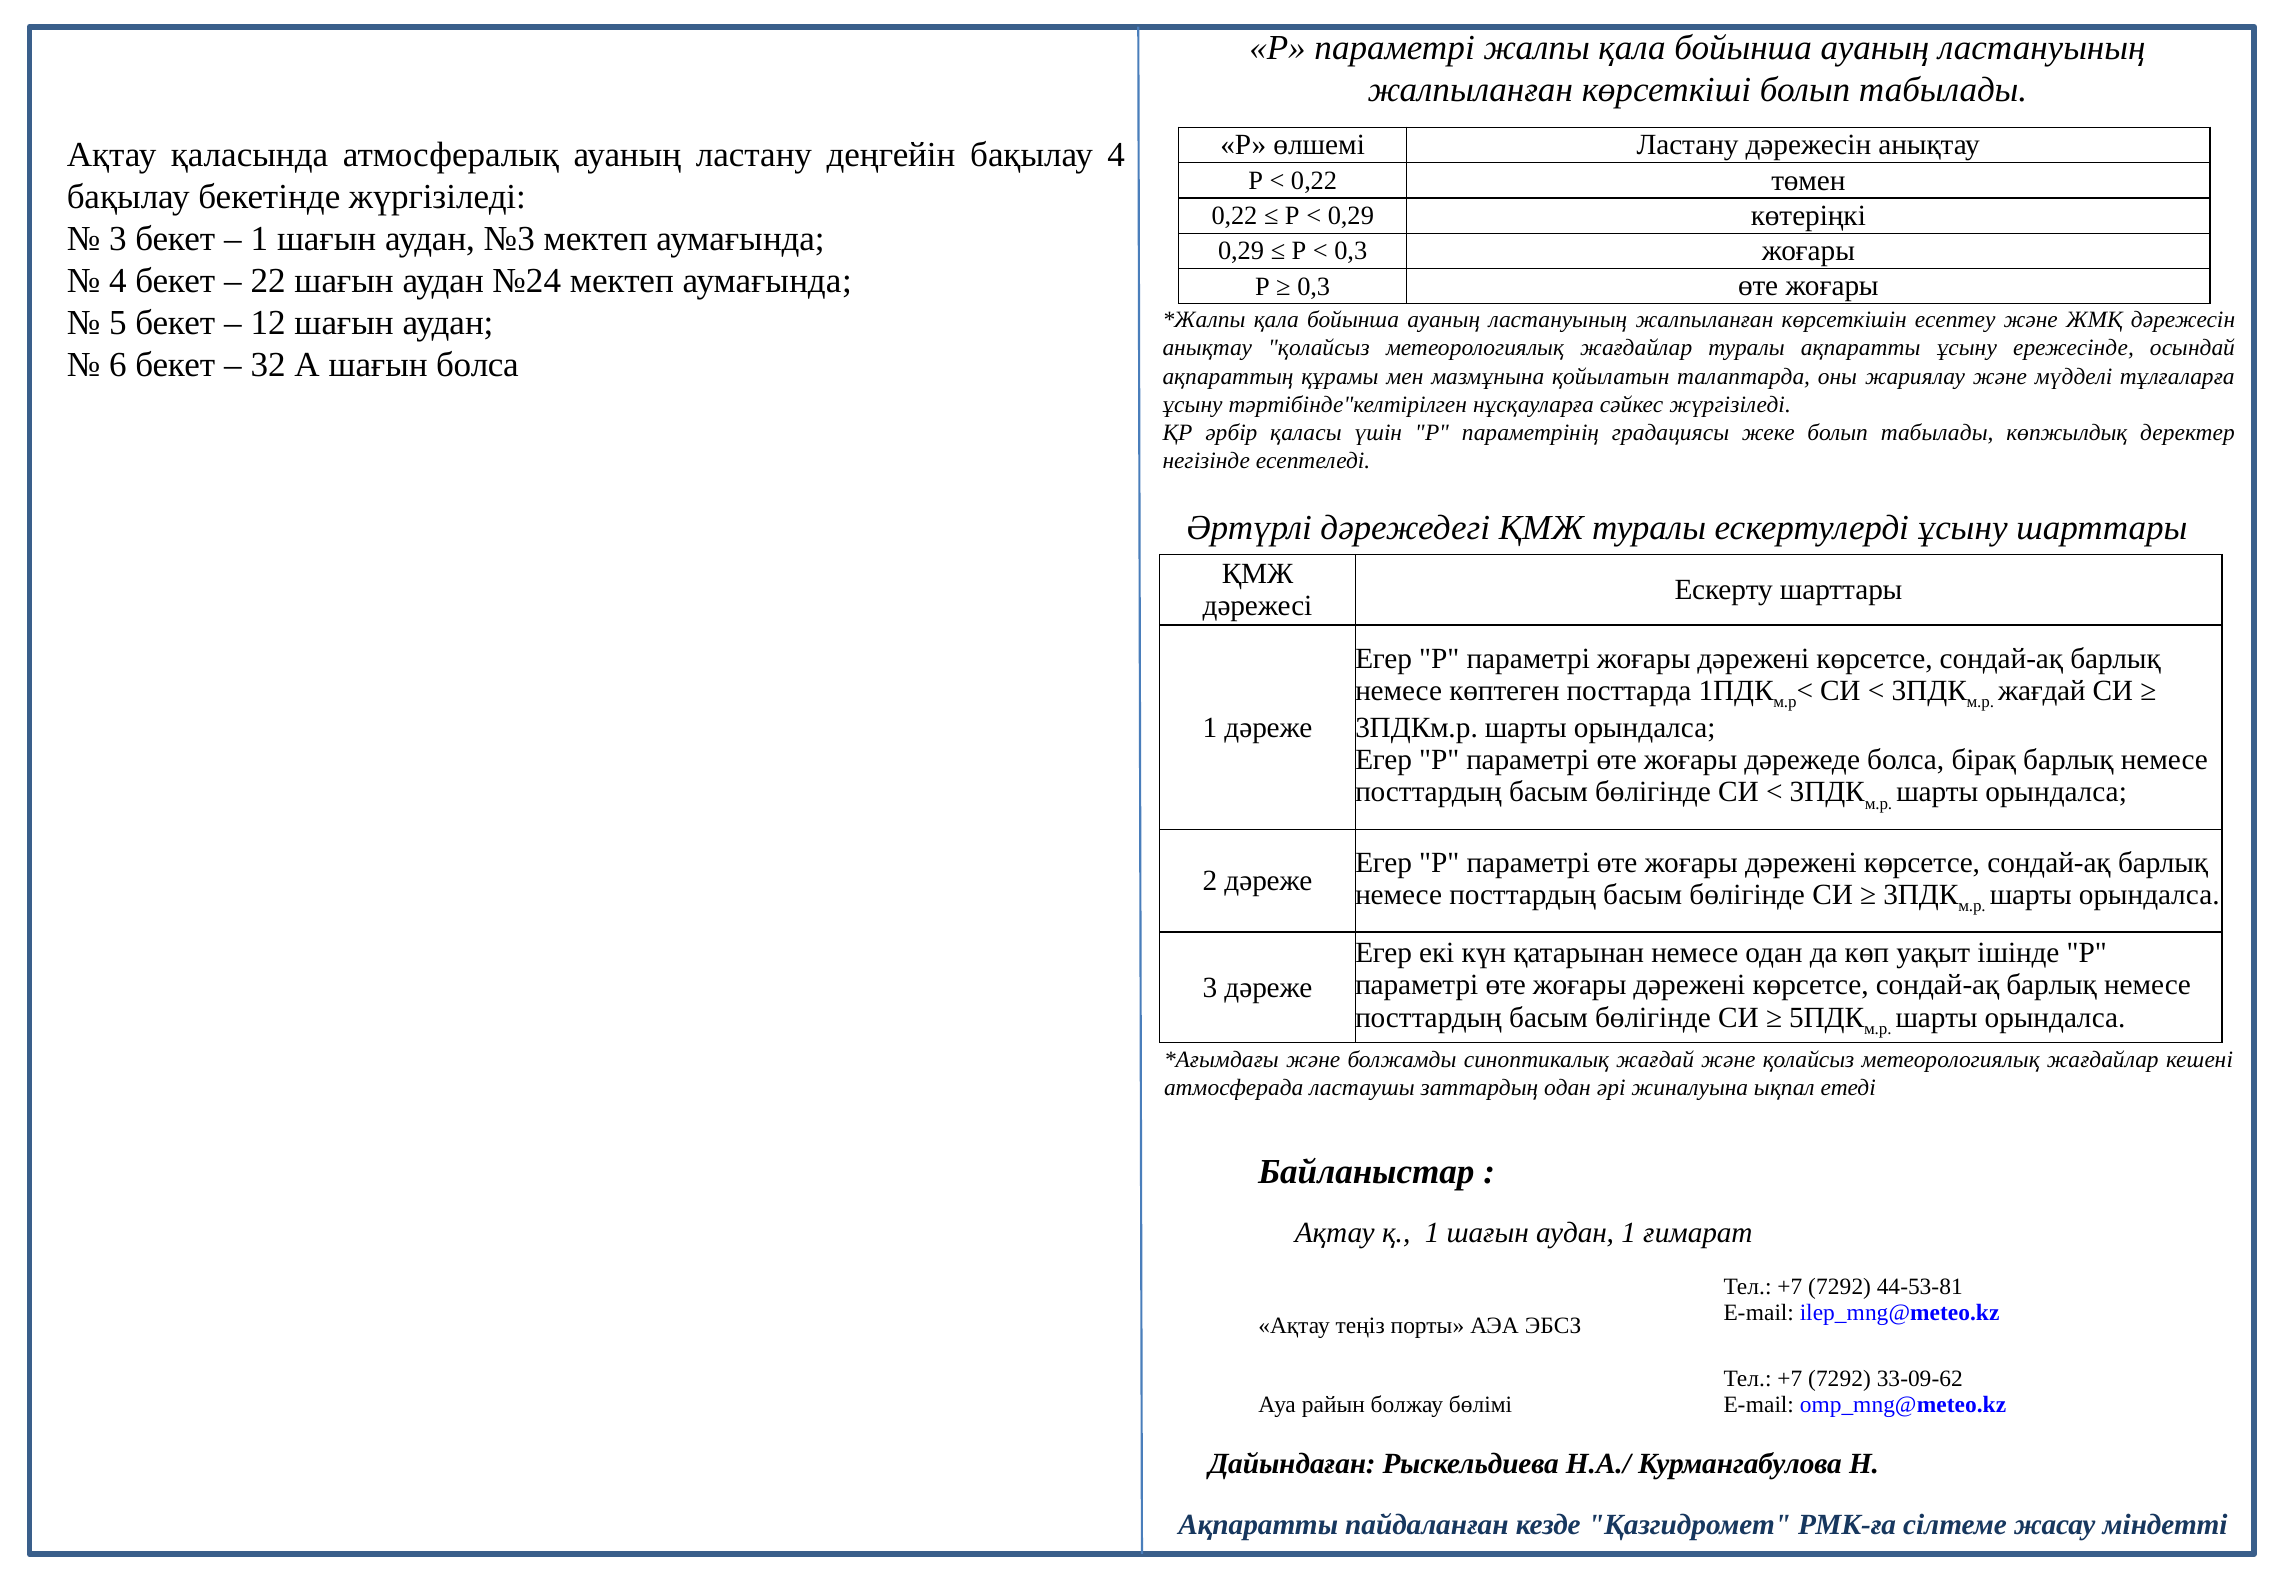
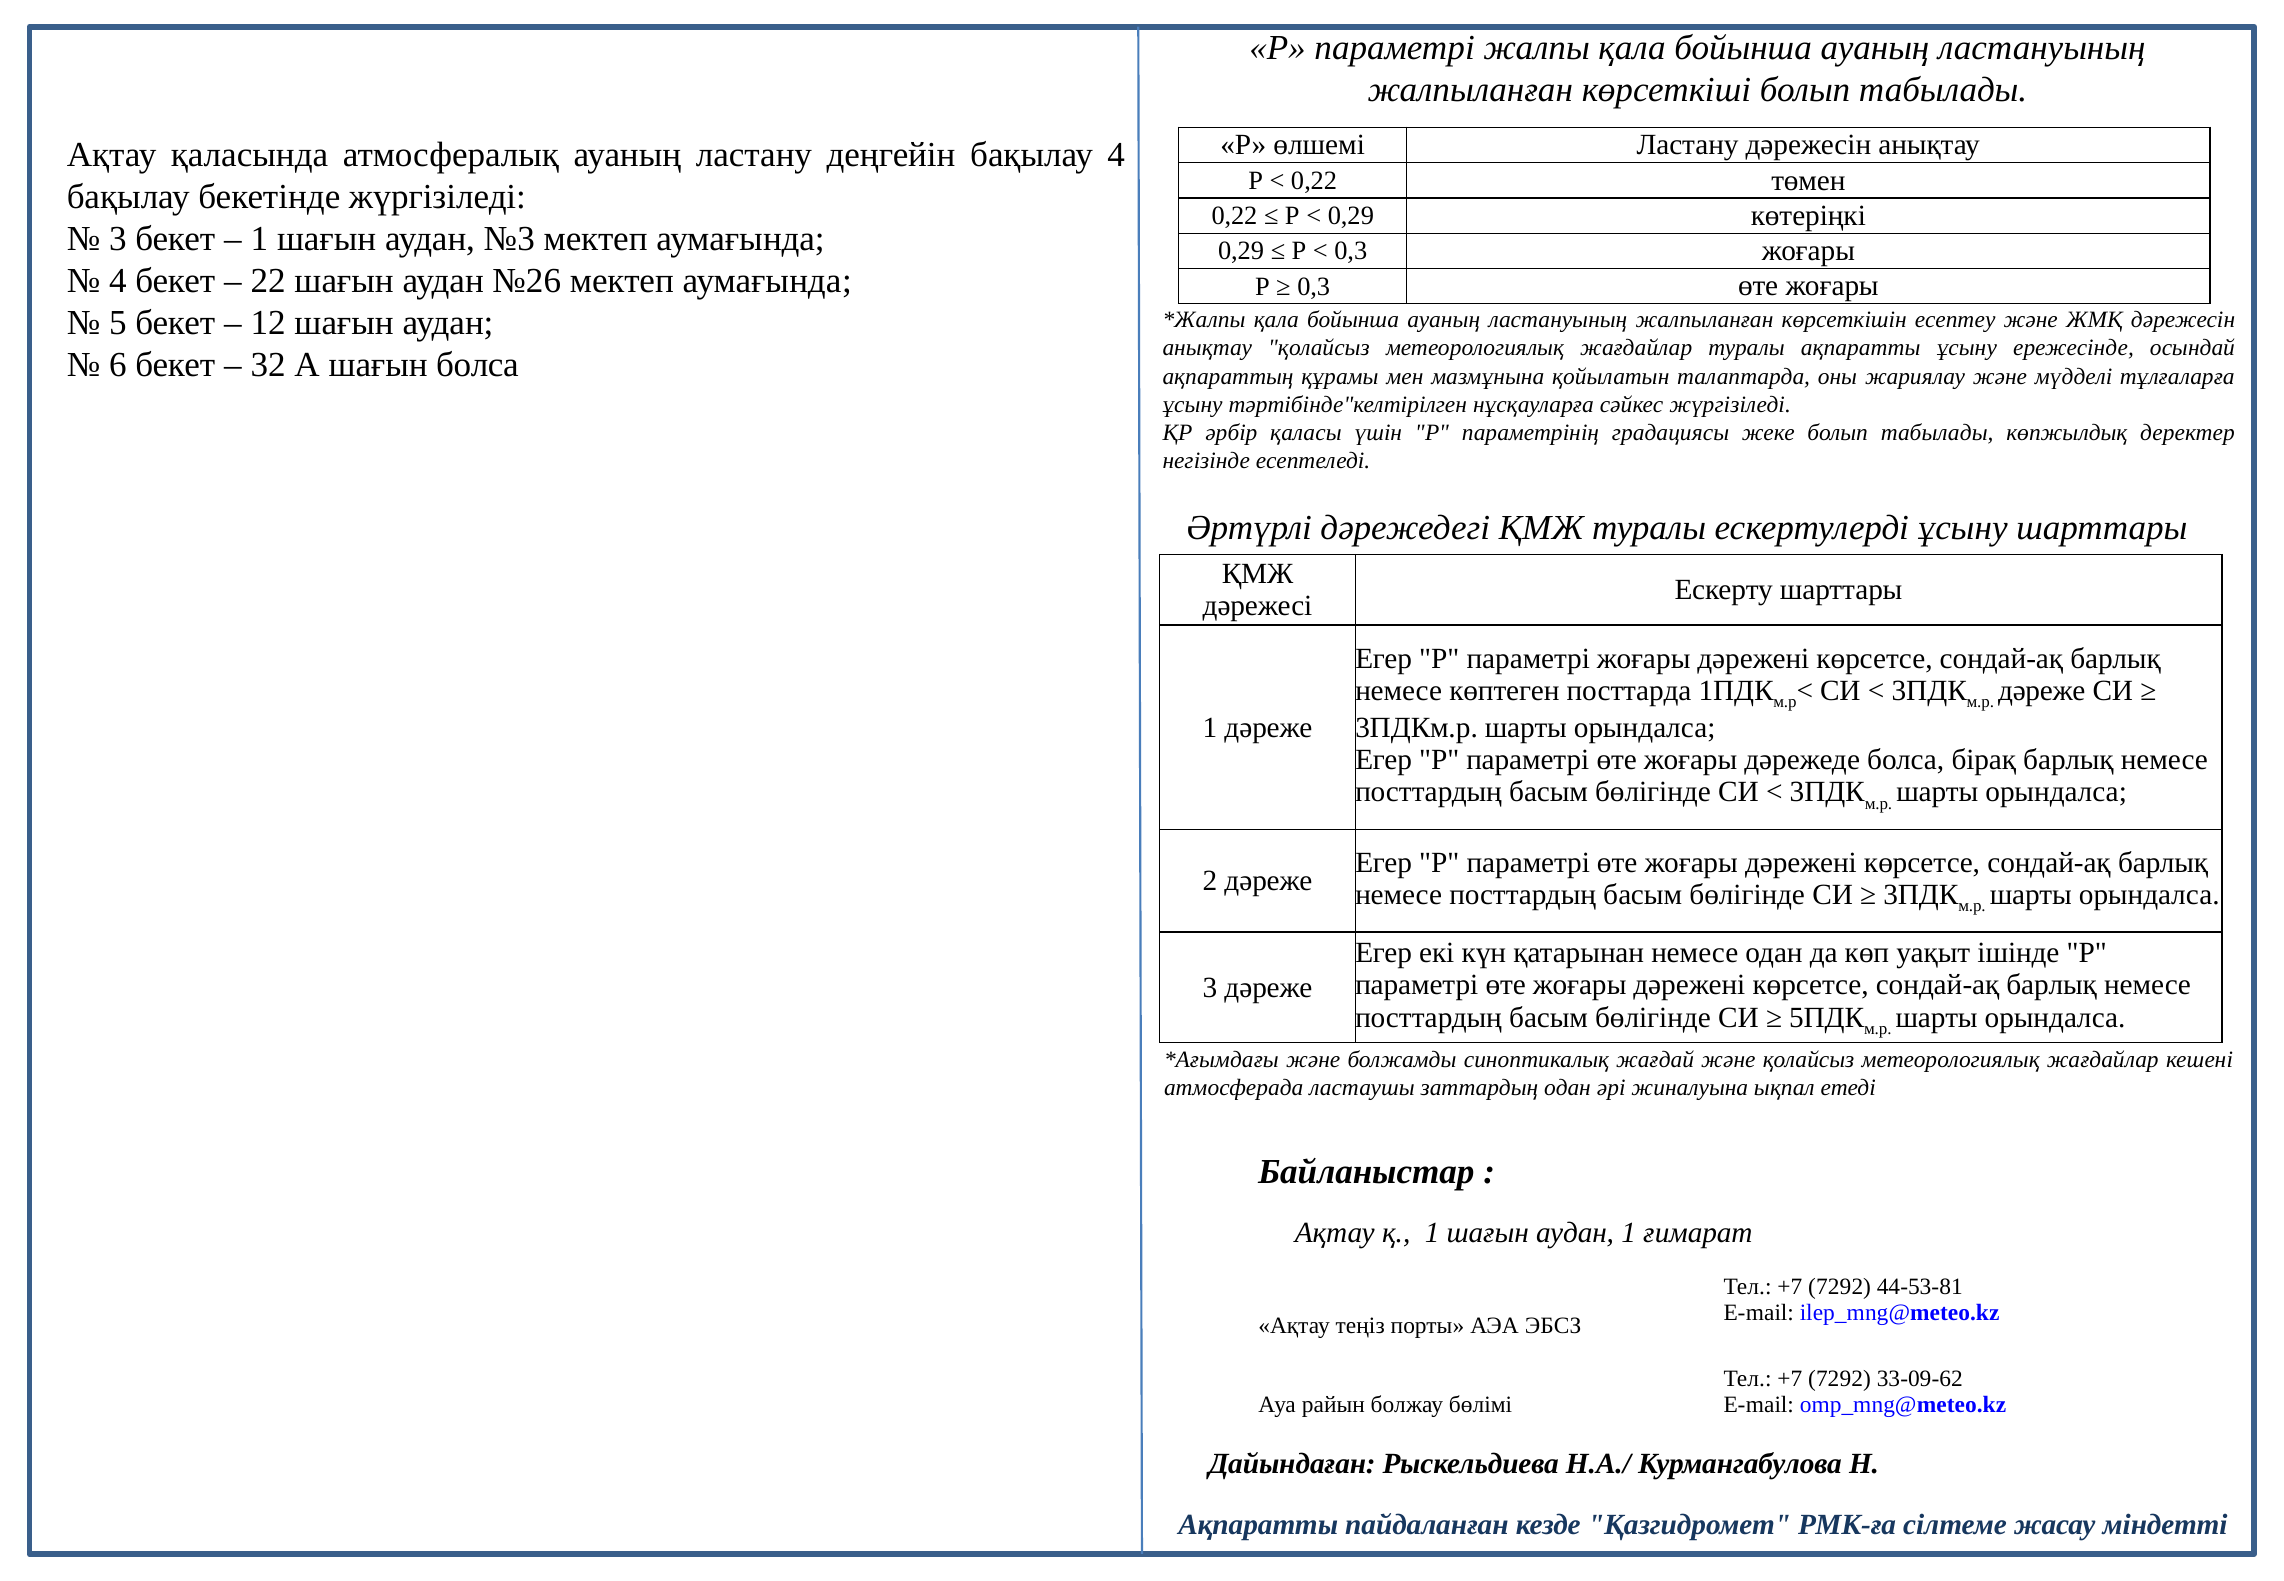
№24: №24 -> №26 (527, 281)
жағдай: жағдай -> дәреже (2042, 691)
